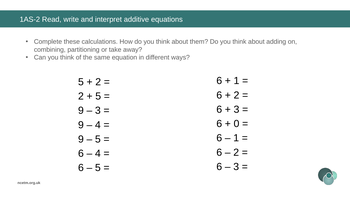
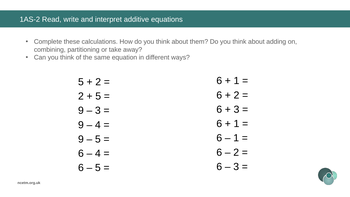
0: 0 -> 1 (236, 124)
